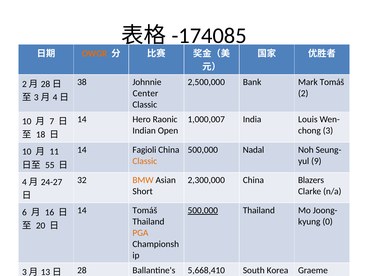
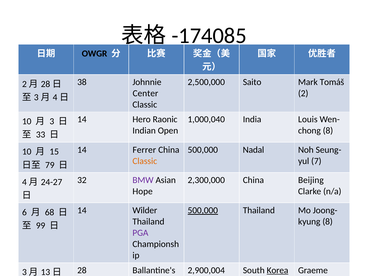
OWGR colour: orange -> black (94, 54)
2,500,000 Bank: Bank -> Saito (252, 82)
1,000,007: 1,000,007 -> 1,000,040 (206, 119)
7: 7 -> 3 (52, 121)
3: 3 -> 8 (328, 131)
18: 18 -> 33 (41, 135)
Fagioli: Fagioli -> Ferrer (144, 150)
11: 11 -> 15 (54, 152)
9: 9 -> 7 (316, 161)
55: 55 -> 79 (50, 165)
BMW colour: orange -> purple (143, 180)
China Blazers: Blazers -> Beijing (311, 180)
Short: Short -> Hope (143, 191)
14 Tomáš: Tomáš -> Wilder (145, 210)
16: 16 -> 68 (50, 212)
0: 0 -> 8 (328, 222)
20: 20 -> 99 (41, 226)
PGA colour: orange -> purple (140, 233)
5,668,410: 5,668,410 -> 2,900,004 (206, 270)
Korea underline: none -> present (278, 270)
